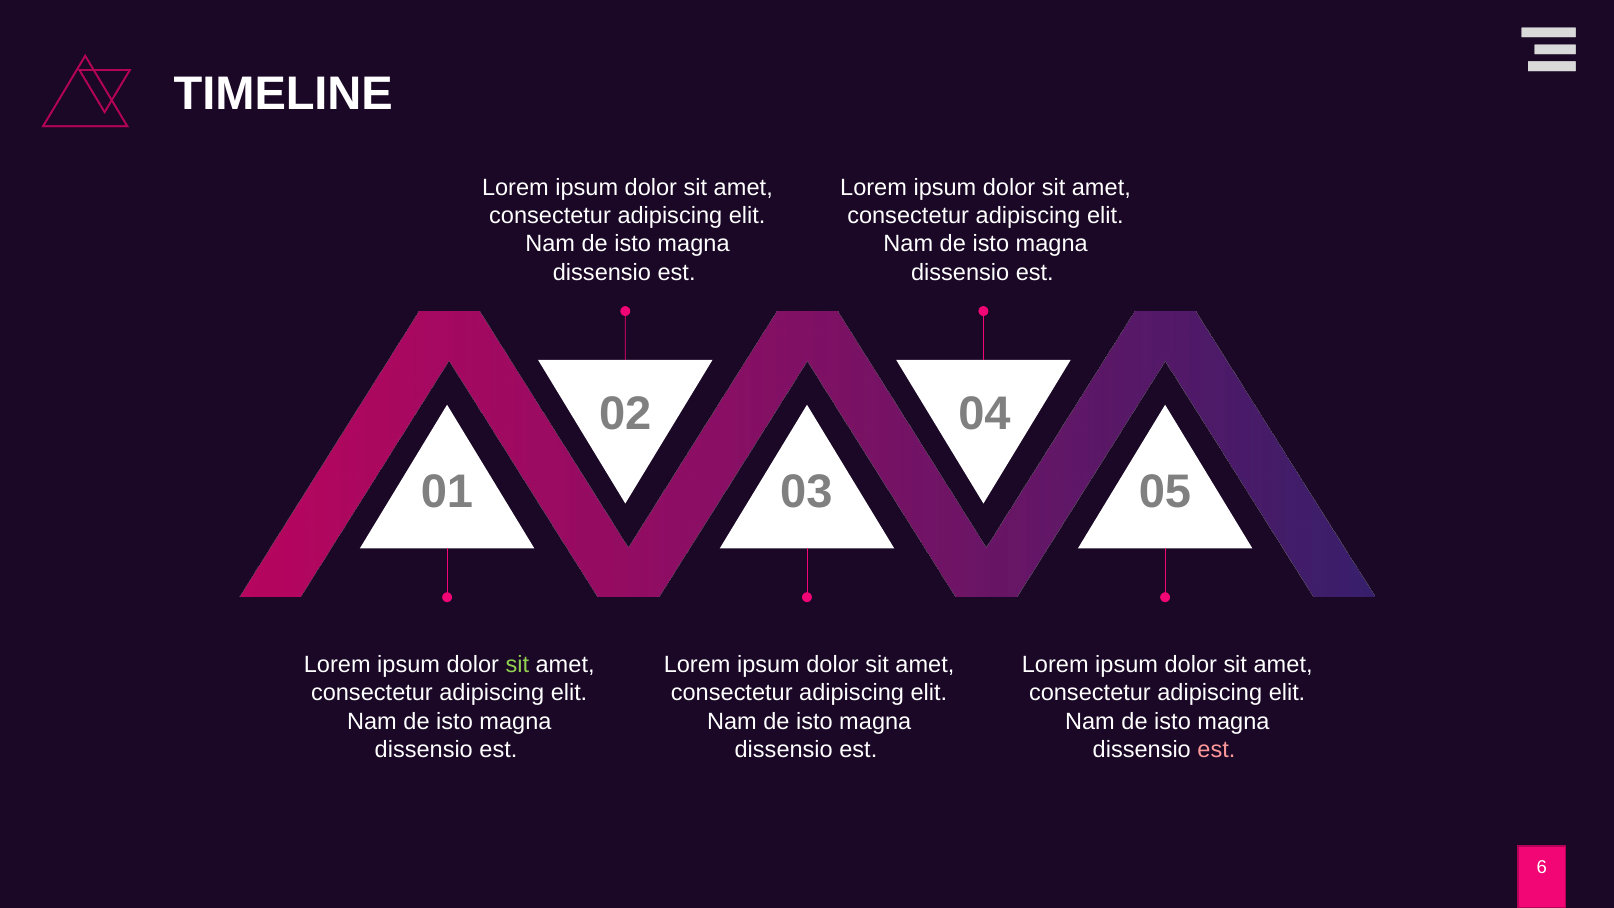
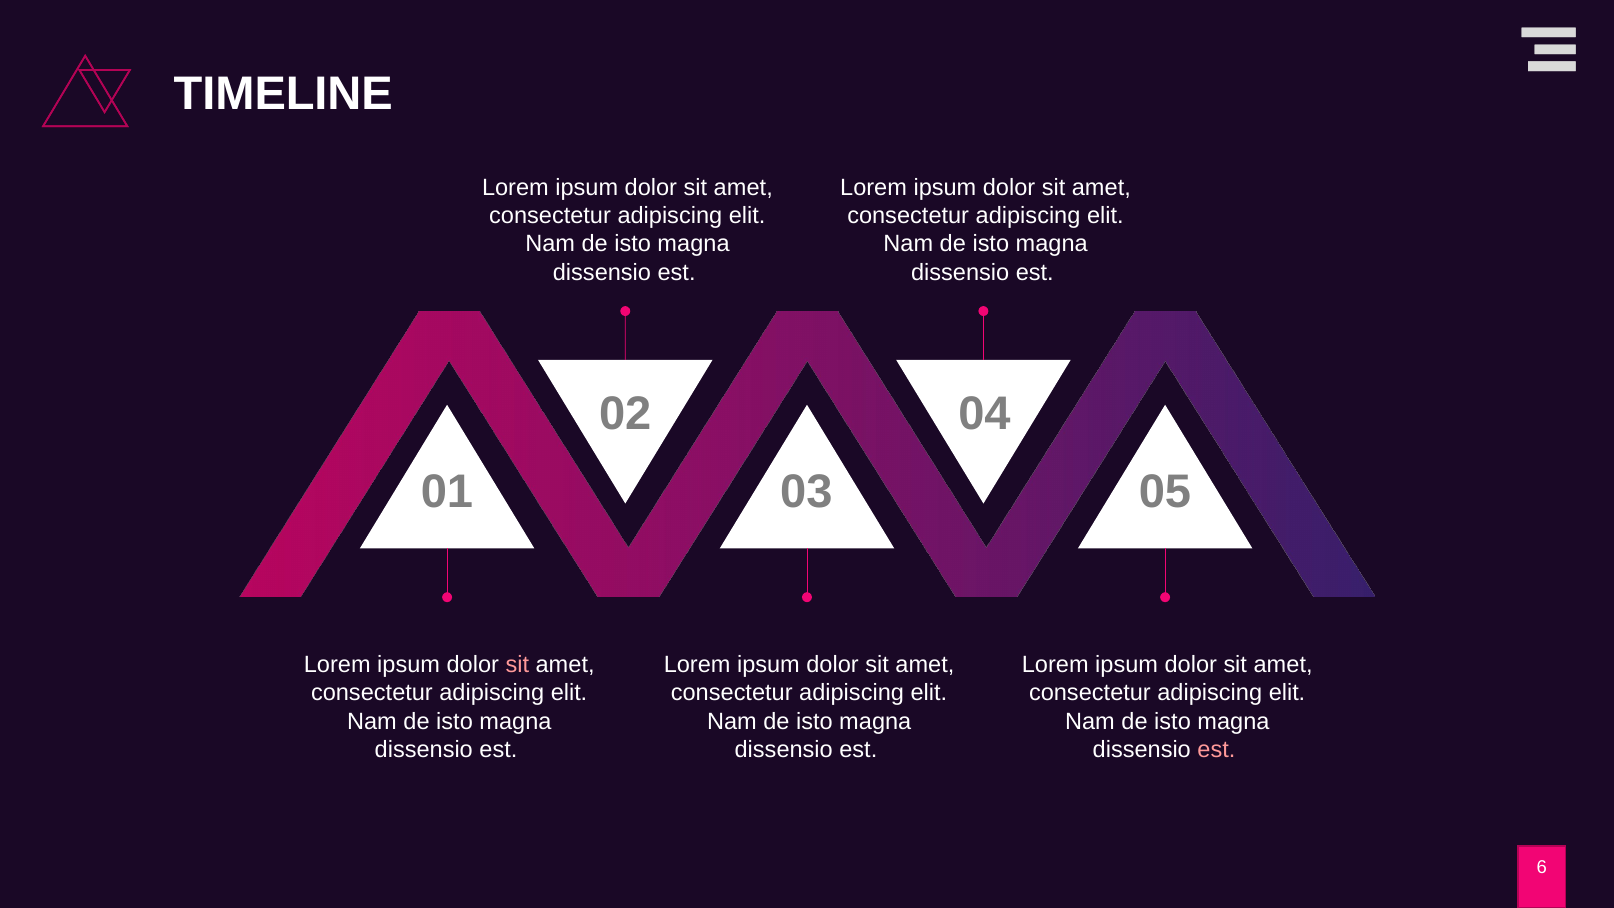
sit colour: light green -> pink (517, 665)
